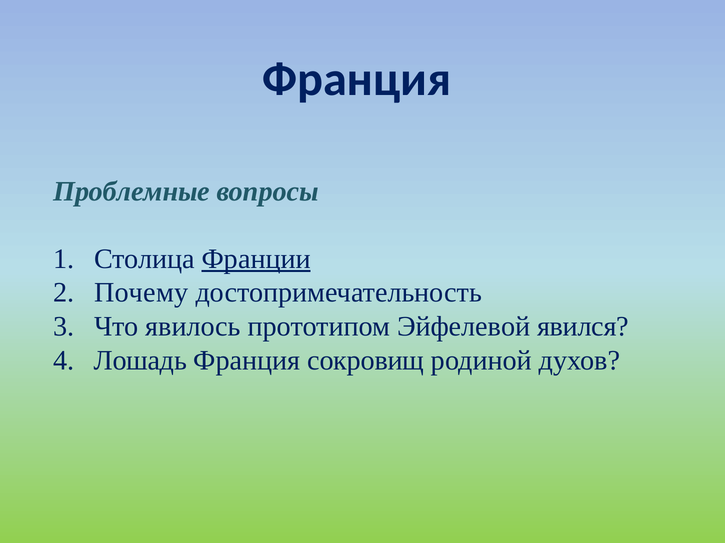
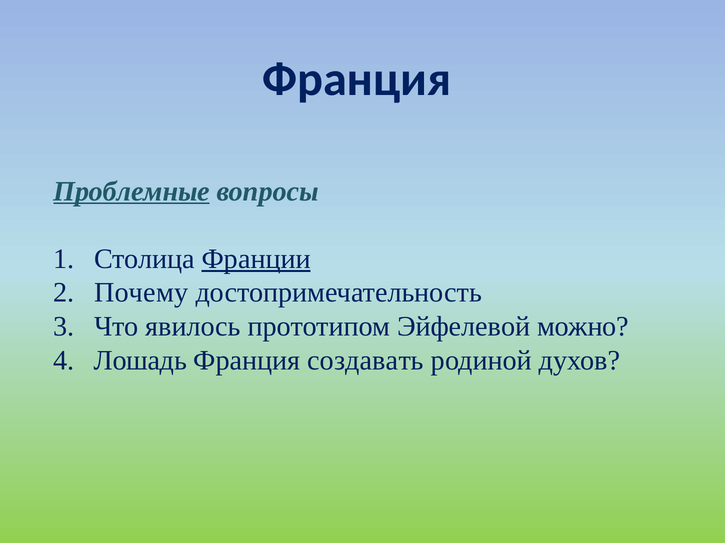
Проблемные underline: none -> present (132, 192)
явился: явился -> можно (583, 327)
сокровищ: сокровищ -> создавать (366, 361)
